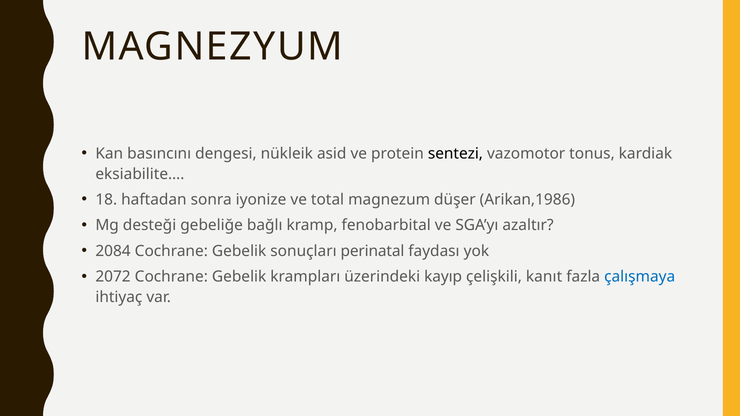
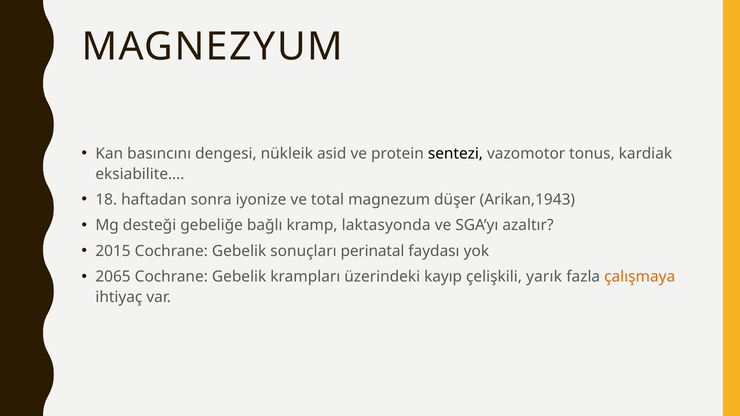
Arikan,1986: Arikan,1986 -> Arikan,1943 (527, 200)
fenobarbital: fenobarbital -> laktasyonda (386, 226)
2084: 2084 -> 2015 (113, 251)
2072: 2072 -> 2065 (113, 277)
kanıt: kanıt -> yarık (544, 277)
çalışmaya colour: blue -> orange (640, 277)
